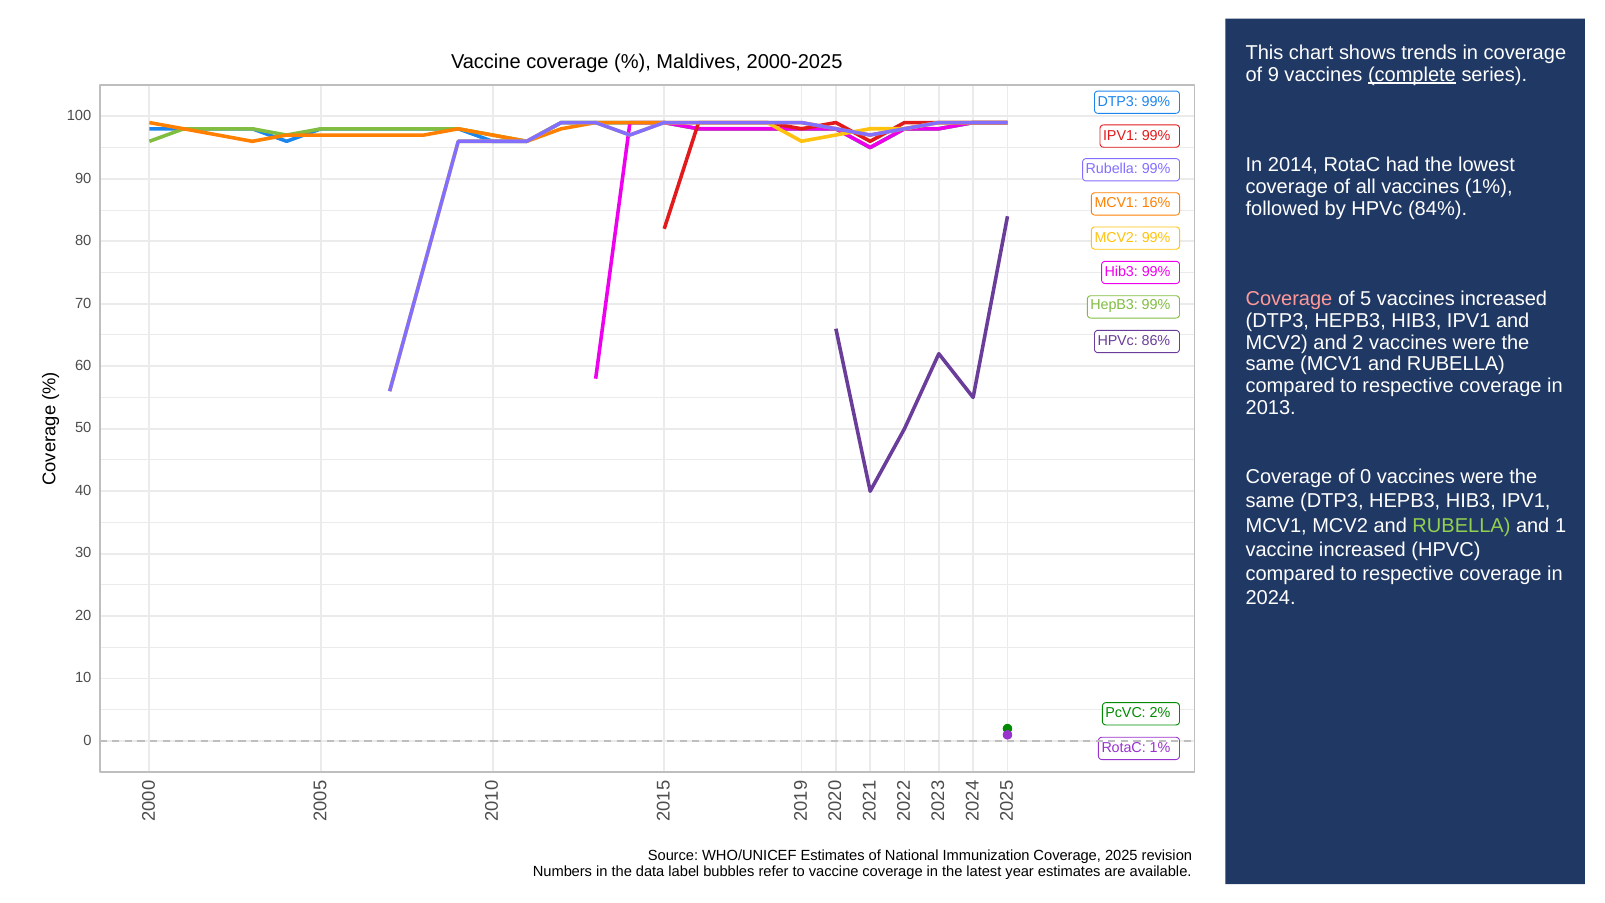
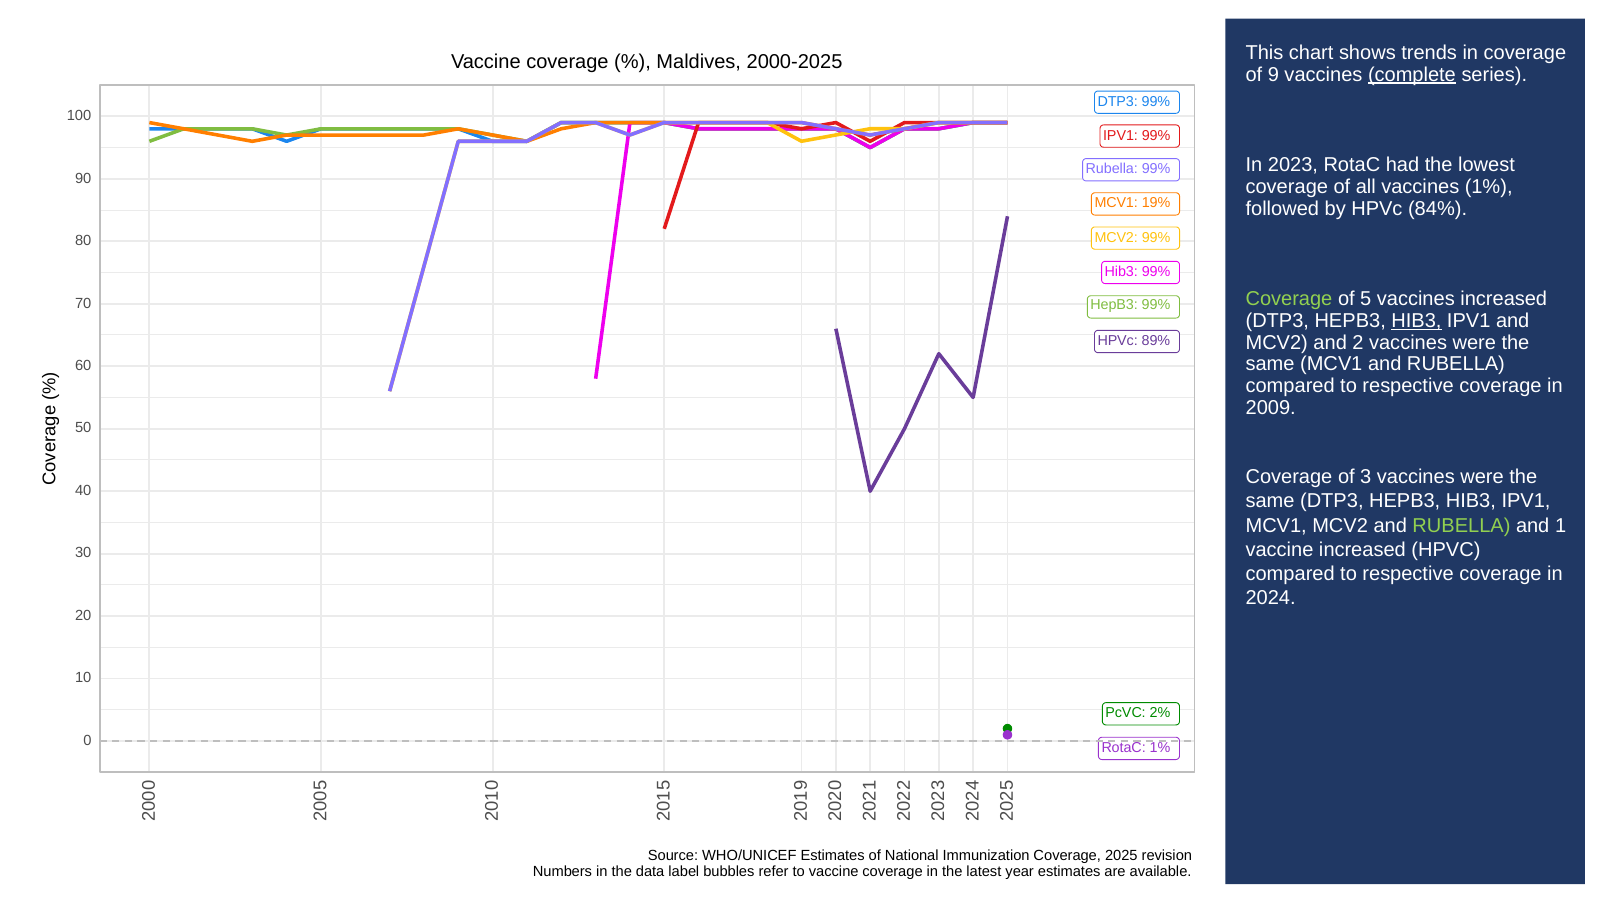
2014: 2014 -> 2023 (1293, 165)
16%: 16% -> 19% (1156, 203)
Coverage colour: pink -> light green (1289, 299)
HIB3 underline: none -> present (1416, 321)
86%: 86% -> 89% (1156, 341)
2013: 2013 -> 2009 (1271, 407)
of 0: 0 -> 3 (1366, 477)
